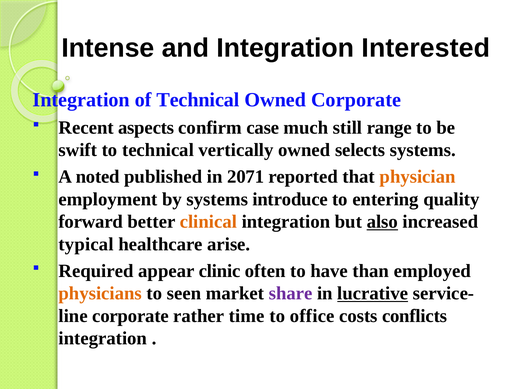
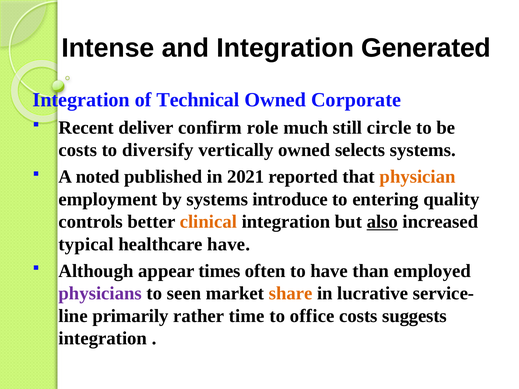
Interested: Interested -> Generated (426, 48)
aspects: aspects -> deliver (146, 128)
case: case -> role (263, 128)
range: range -> circle (389, 128)
swift: swift -> costs (78, 150)
to technical: technical -> diversify (158, 150)
2071: 2071 -> 2021 (246, 177)
forward: forward -> controls (91, 222)
healthcare arise: arise -> have (229, 244)
Required: Required -> Although (96, 271)
clinic: clinic -> times (220, 271)
physicians colour: orange -> purple (100, 294)
share colour: purple -> orange (291, 294)
lucrative underline: present -> none (373, 294)
corporate: corporate -> primarily (130, 316)
conflicts: conflicts -> suggests (415, 316)
